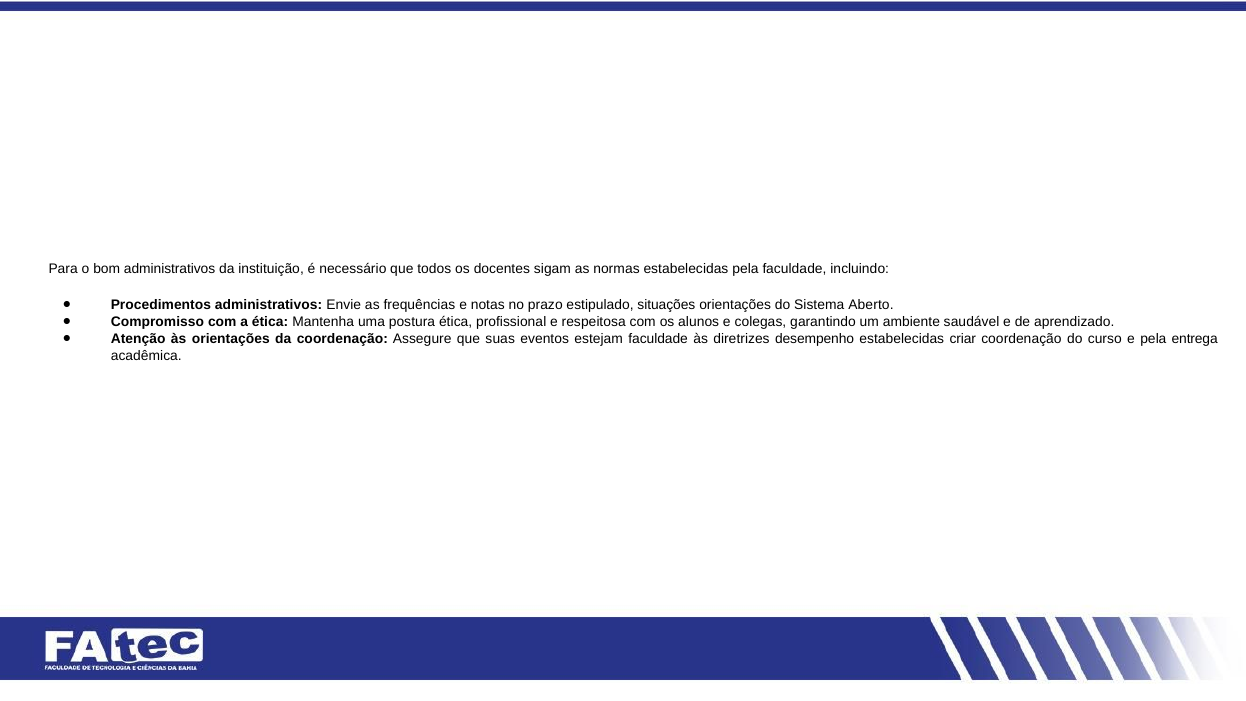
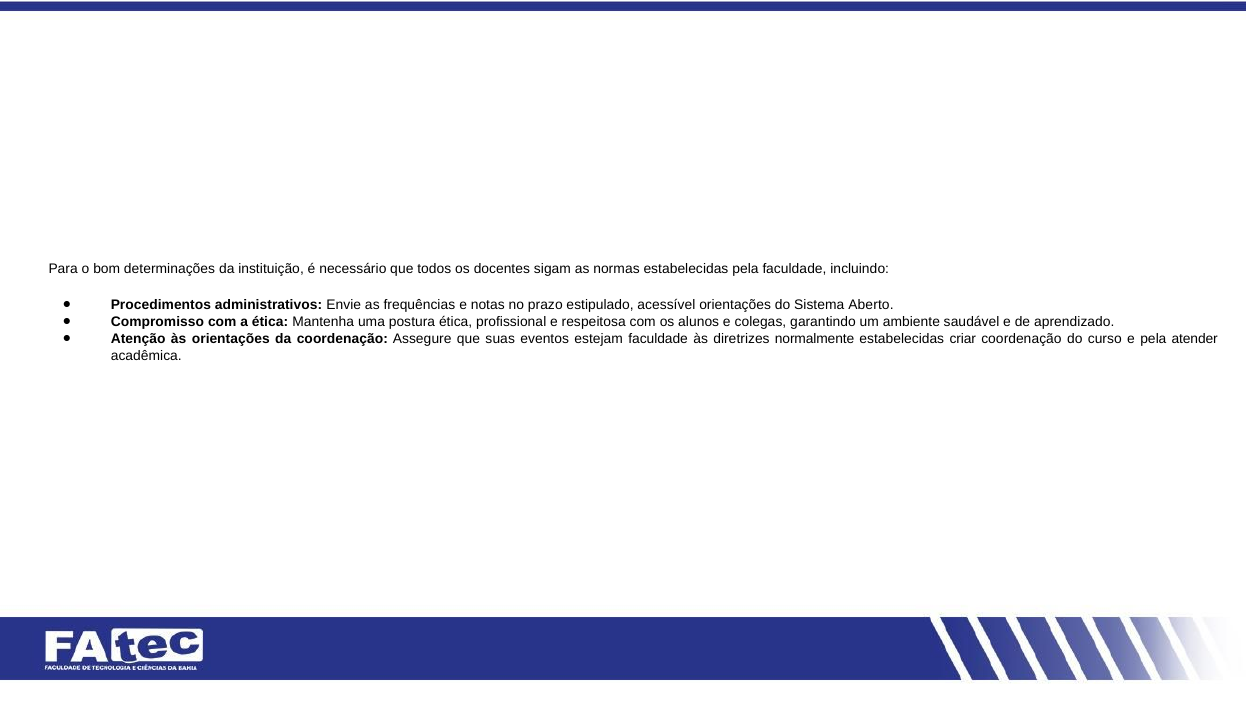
bom administrativos: administrativos -> determinações (170, 269)
situações: situações -> acessível (666, 305)
desempenho: desempenho -> normalmente (815, 339)
entrega: entrega -> atender (1195, 339)
